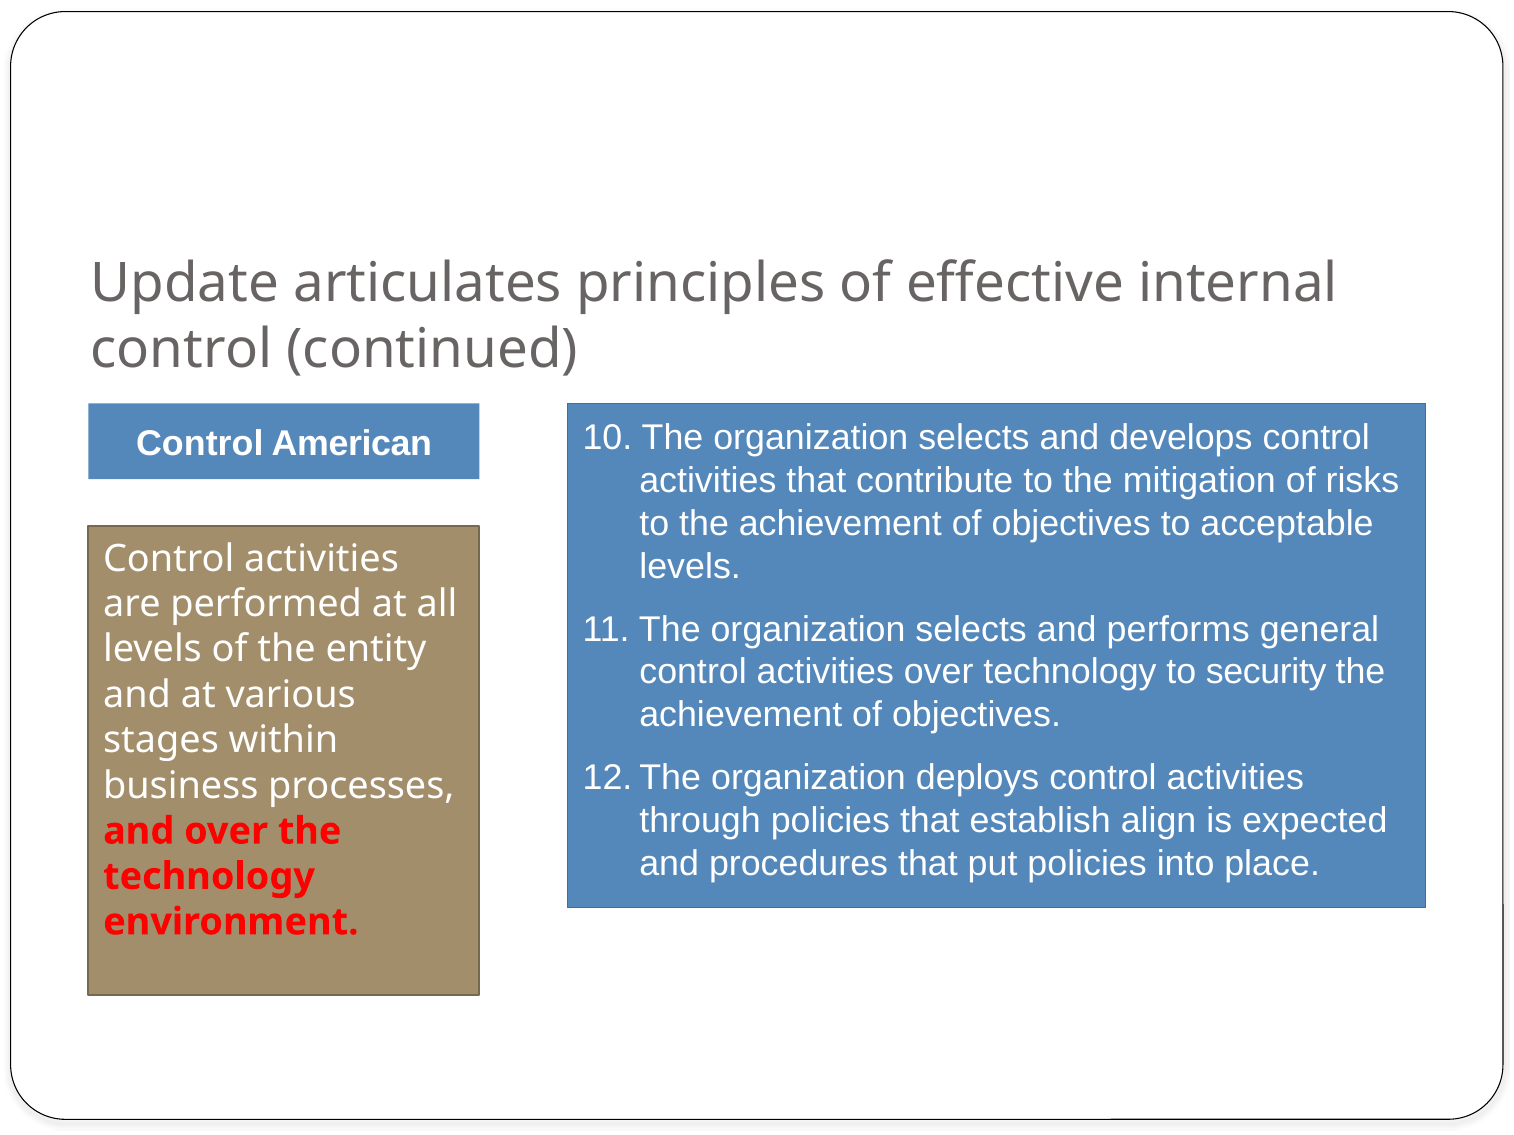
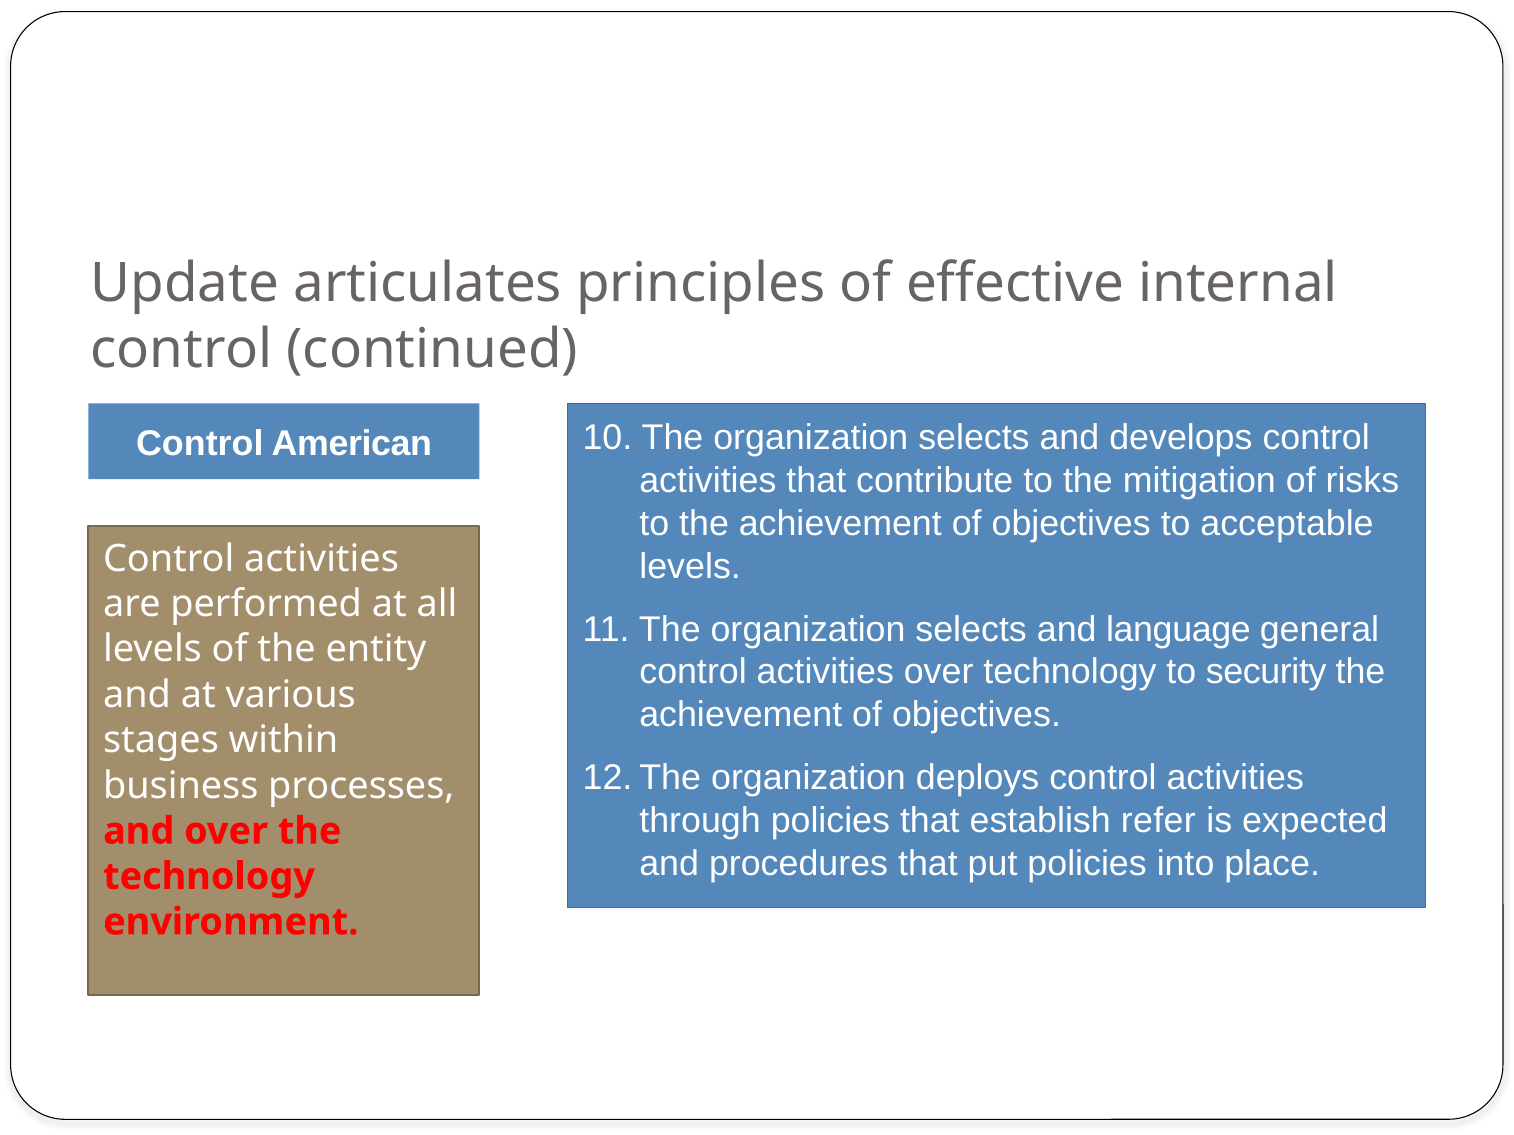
performs: performs -> language (1178, 630)
align: align -> refer (1158, 821)
